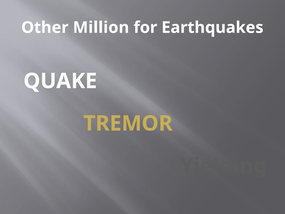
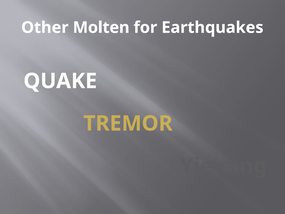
Million: Million -> Molten (101, 27)
